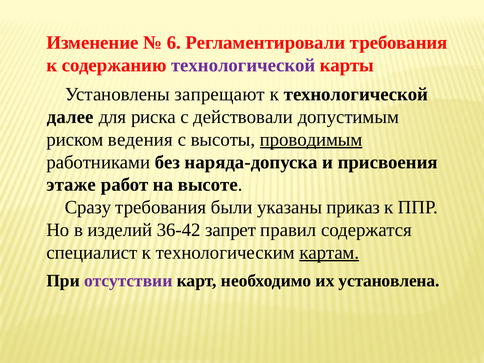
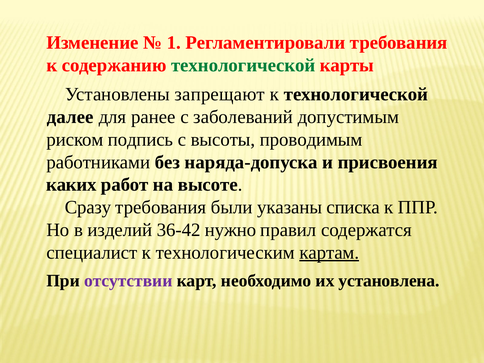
6: 6 -> 1 (174, 43)
технологической colour: purple -> green (243, 65)
риска: риска -> ранее (153, 117)
действовали: действовали -> заболеваний (243, 117)
ведения: ведения -> подпись (141, 140)
проводимым underline: present -> none (311, 140)
этаже: этаже -> каких (71, 185)
приказ: приказ -> списка (353, 207)
запрет: запрет -> нужно (231, 230)
